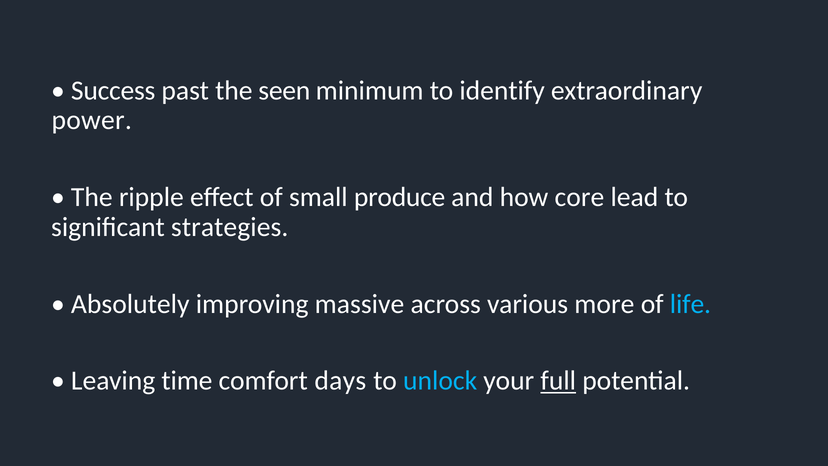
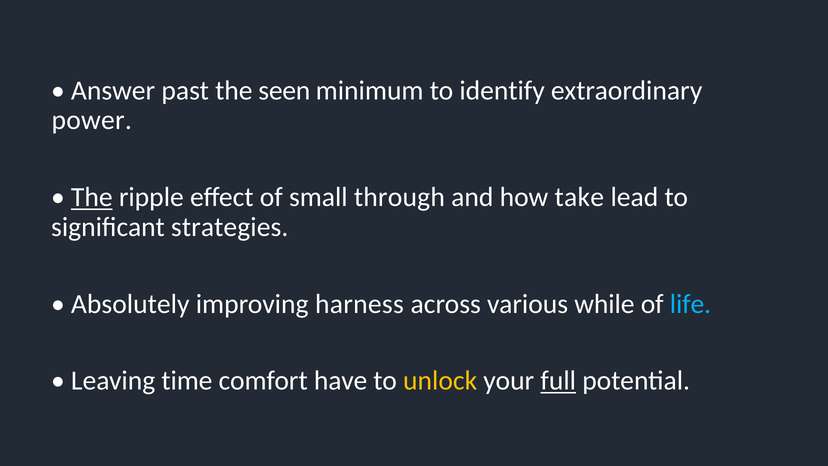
Success: Success -> Answer (113, 90)
The underline: none -> present (92, 197)
produce: produce -> through (399, 197)
core: core -> take (579, 197)
massive: massive -> harness (359, 304)
more: more -> while (604, 304)
days: days -> have (341, 381)
unlock colour: light blue -> yellow (440, 381)
